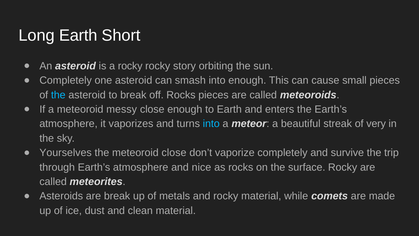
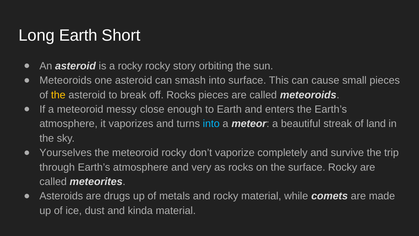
Completely: Completely -> Meteoroids (66, 80)
into enough: enough -> surface (247, 80)
the colour: light blue -> yellow (58, 95)
very: very -> land (376, 124)
meteoroid close: close -> rocky (174, 153)
nice: nice -> very (201, 167)
are break: break -> drugs (117, 196)
clean: clean -> kinda (140, 210)
